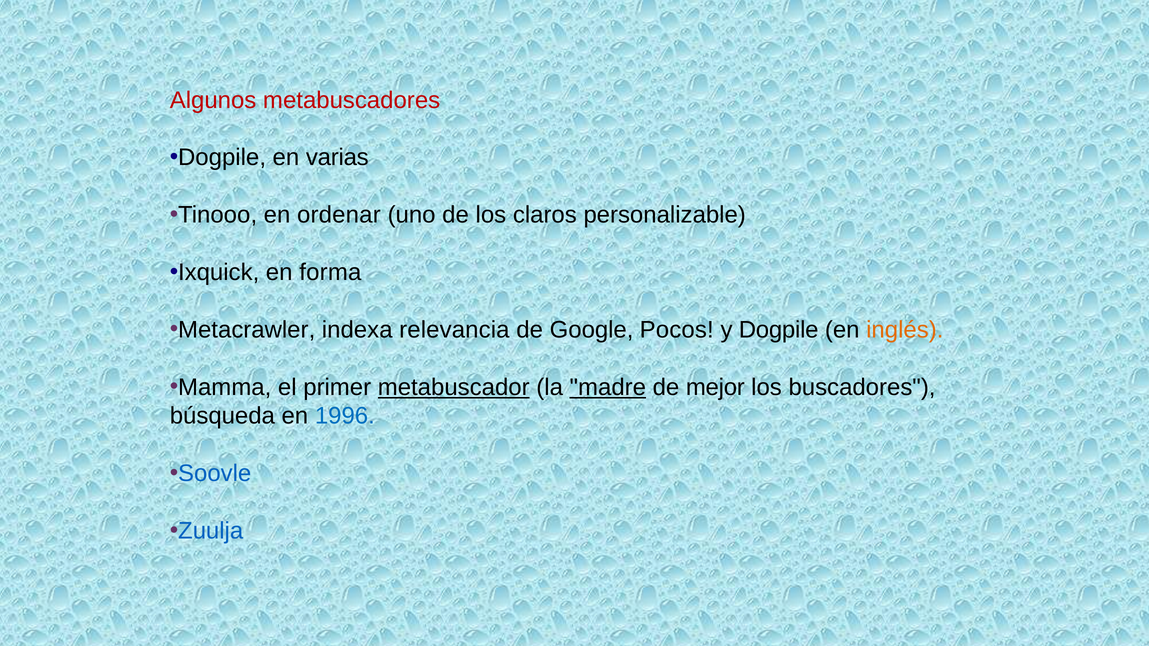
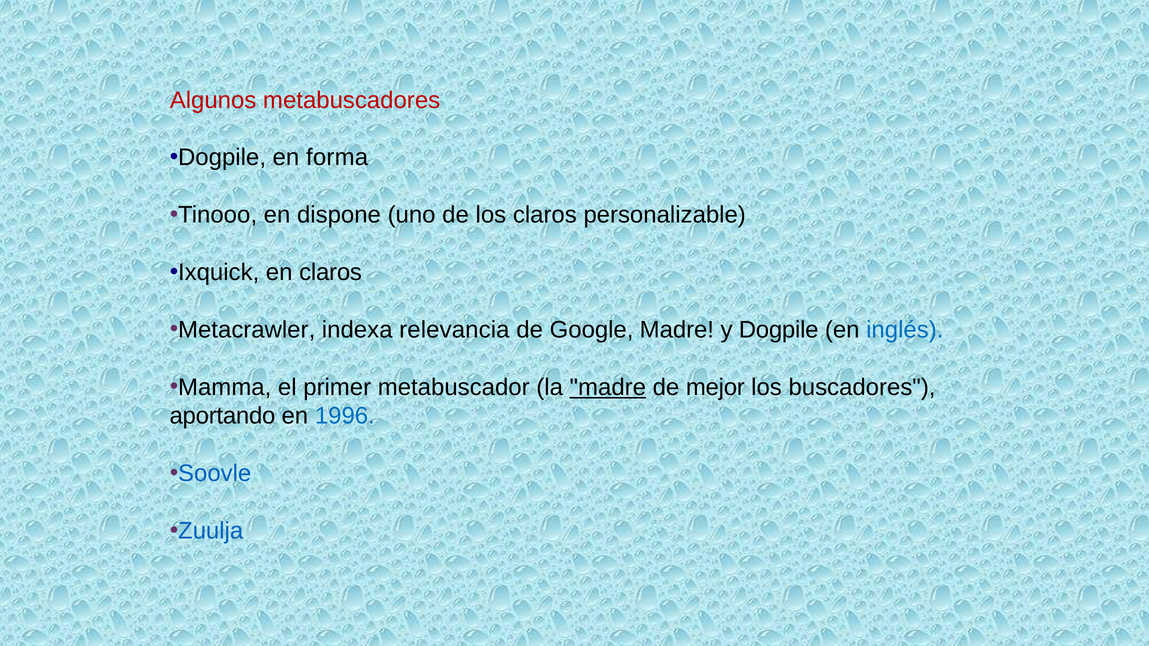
varias: varias -> forma (337, 158)
ordenar: ordenar -> dispone (339, 215)
en forma: forma -> claros (331, 273)
Google Pocos: Pocos -> Madre (677, 330)
inglés colour: orange -> blue (905, 330)
metabuscador underline: present -> none (454, 388)
búsqueda: búsqueda -> aportando (222, 416)
